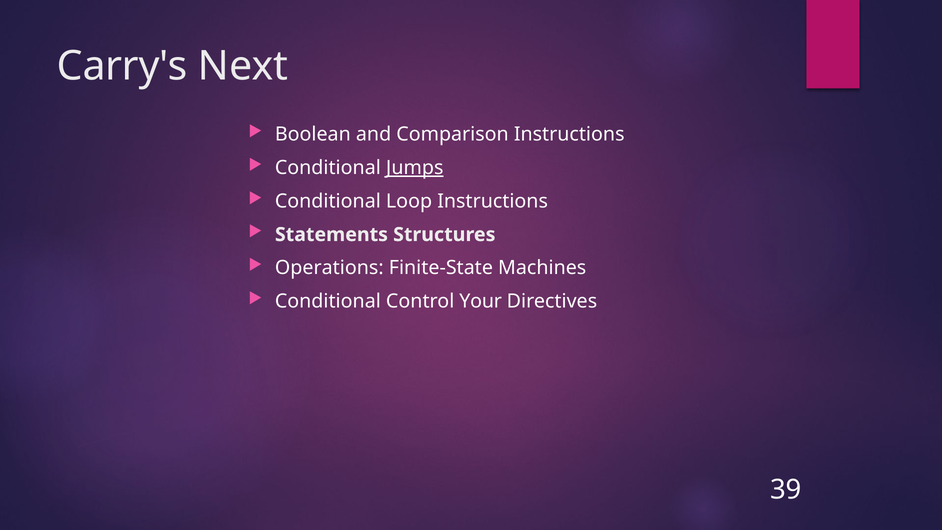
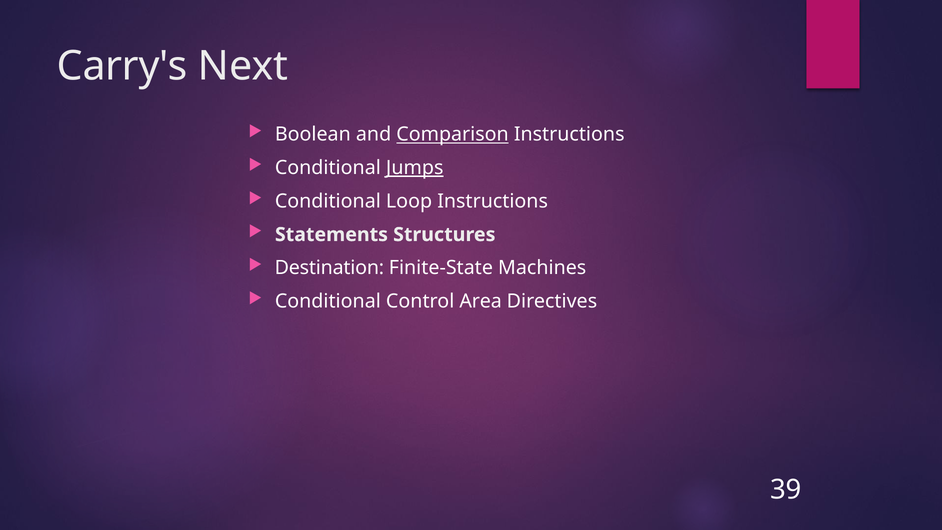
Comparison underline: none -> present (453, 134)
Operations: Operations -> Destination (329, 268)
Your: Your -> Area (481, 301)
